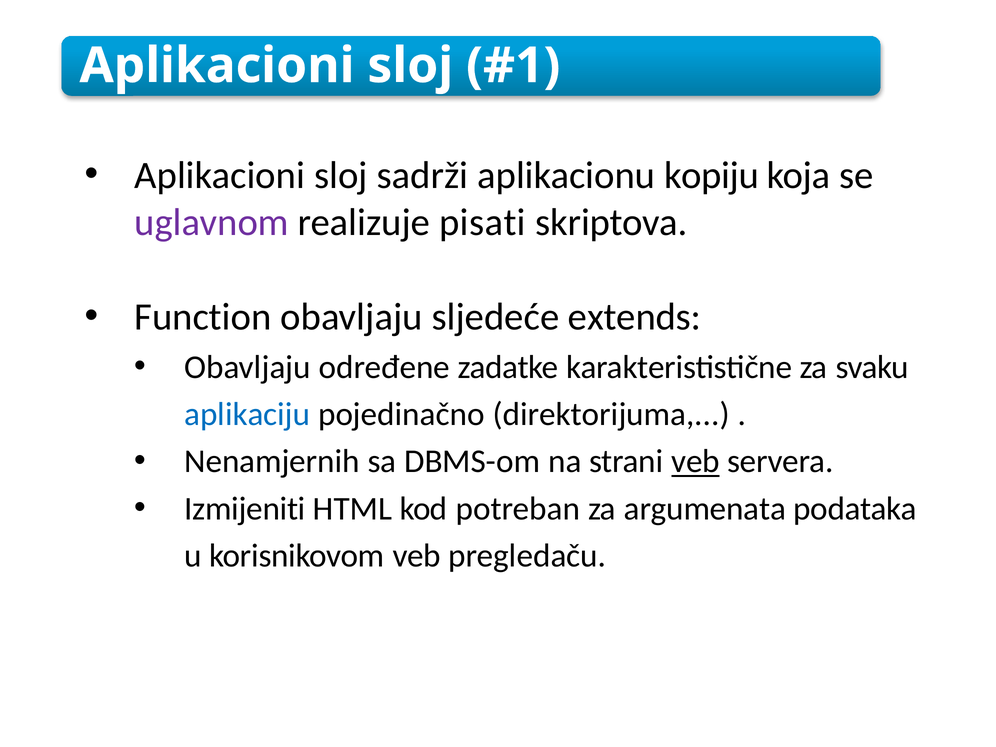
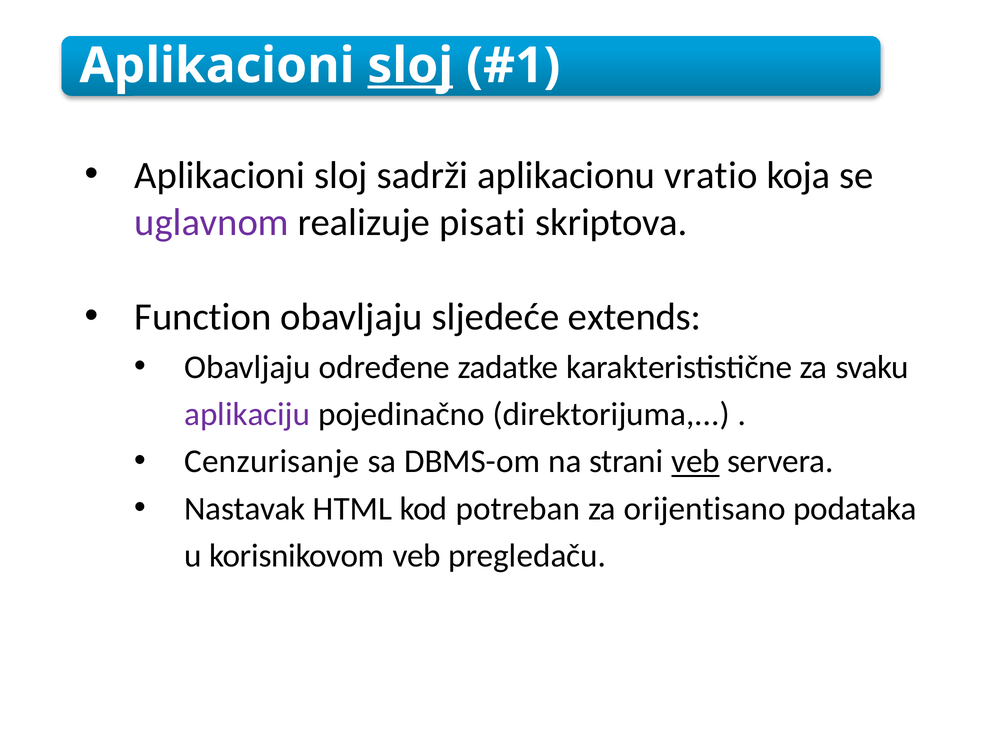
sloj underline: none -> present (410, 66)
kopiju: kopiju -> vratio (711, 175)
aplikaciju colour: blue -> purple (247, 414)
Nenamjernih: Nenamjernih -> Cenzurisanje (272, 462)
Izmijeniti: Izmijeniti -> Nastavak (245, 509)
argumenata: argumenata -> orijentisano (705, 509)
